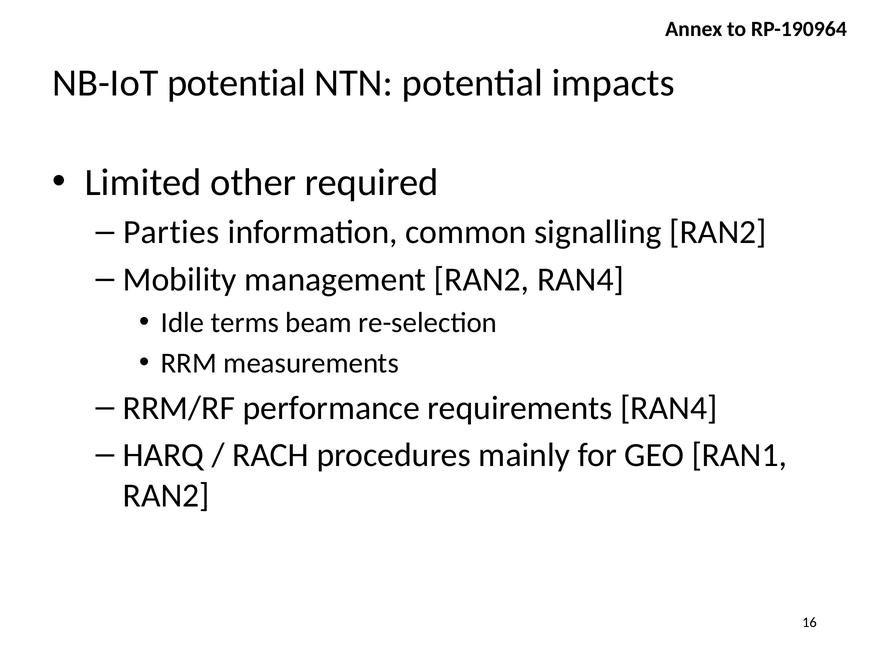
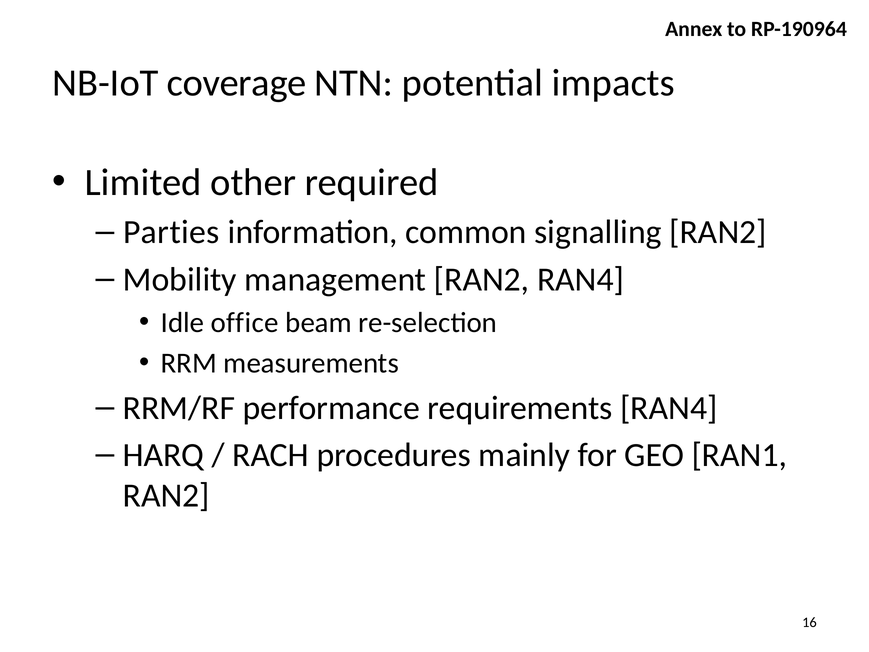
NB-IoT potential: potential -> coverage (237, 83)
terms: terms -> office (245, 323)
